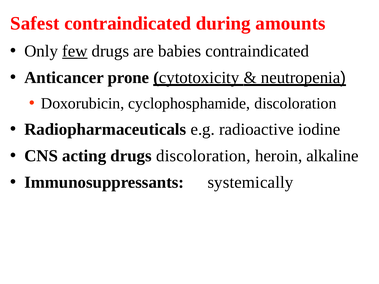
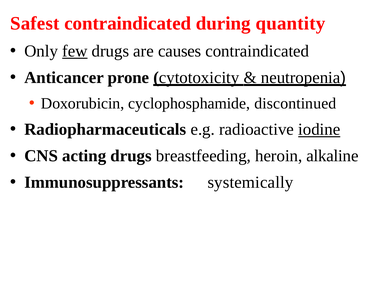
amounts: amounts -> quantity (291, 23)
babies: babies -> causes (180, 51)
cyclophosphamide discoloration: discoloration -> discontinued (295, 104)
iodine underline: none -> present (319, 130)
drugs discoloration: discoloration -> breastfeeding (203, 156)
